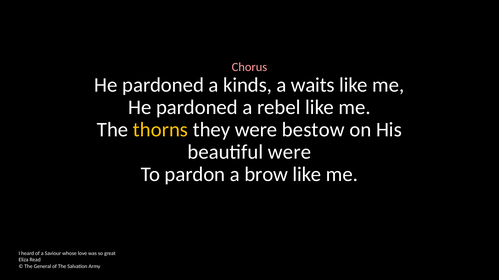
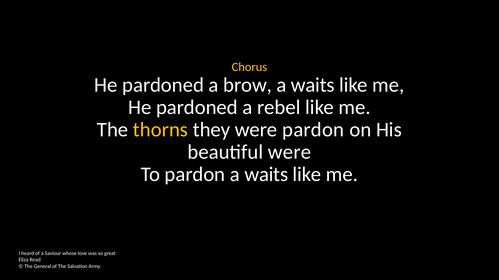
Chorus colour: pink -> yellow (249, 67)
kinds: kinds -> brow (248, 85)
were bestow: bestow -> pardon (313, 130)
pardon a brow: brow -> waits (266, 175)
